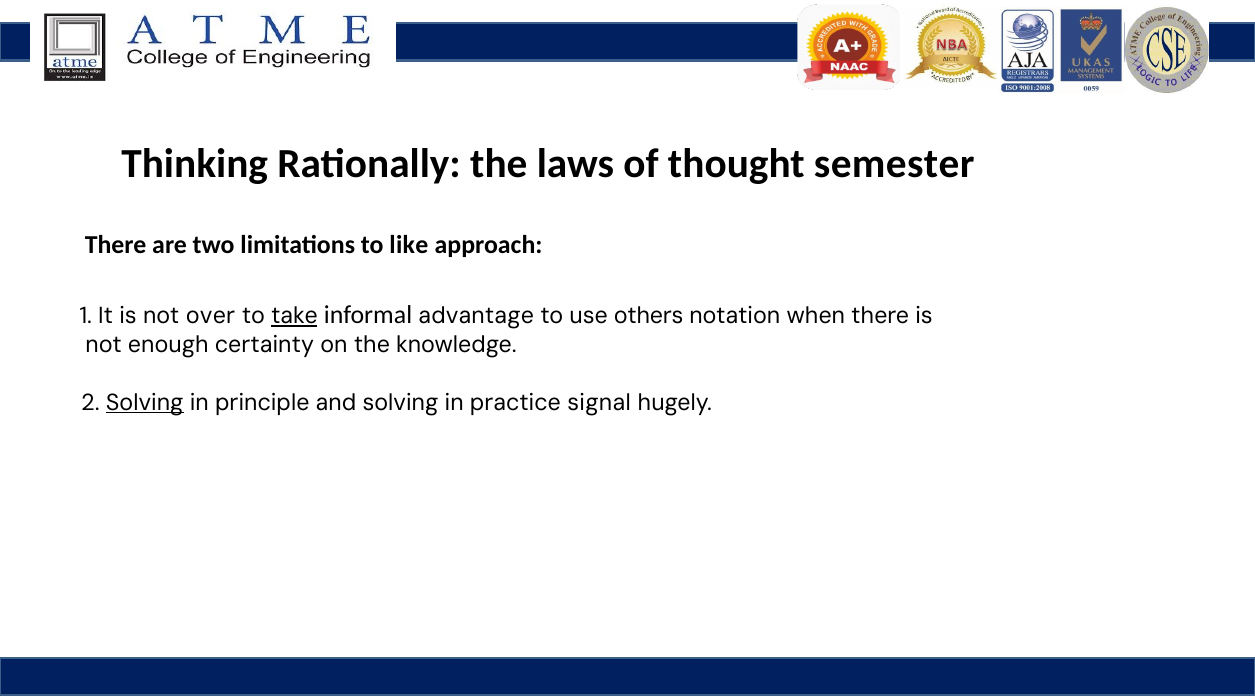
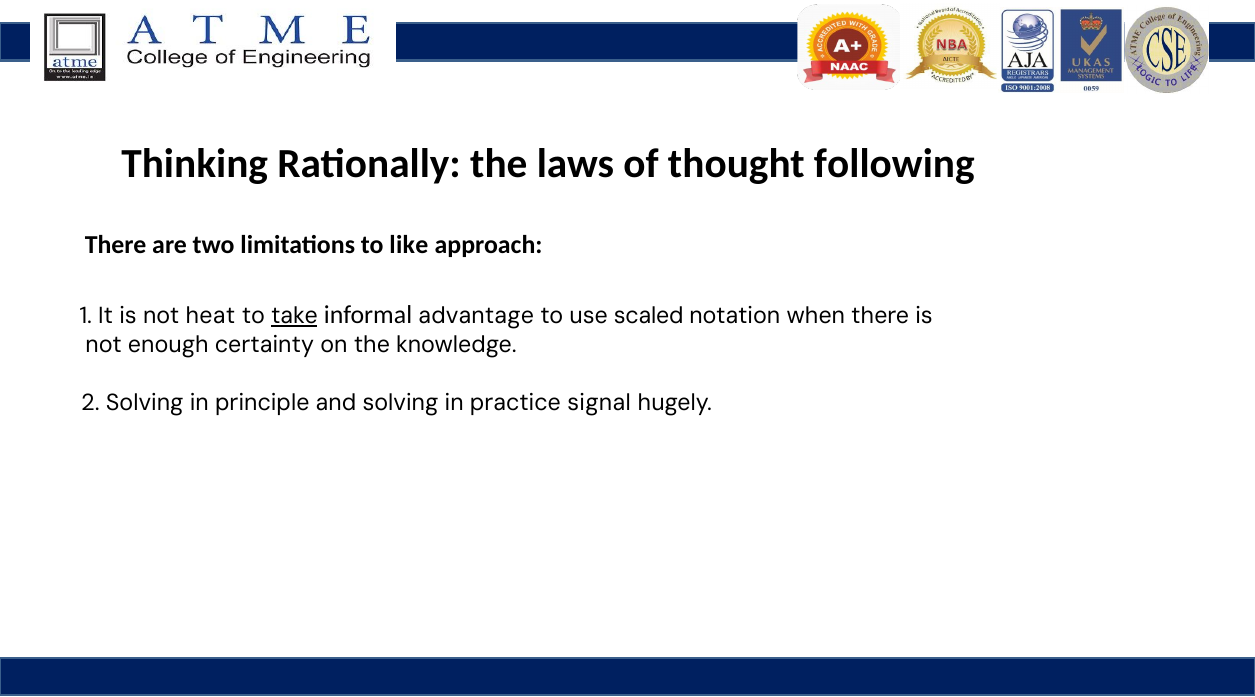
semester: semester -> following (894, 164)
over: over -> heat (211, 316)
others: others -> scaled (649, 316)
Solving underline: present -> none (145, 402)
